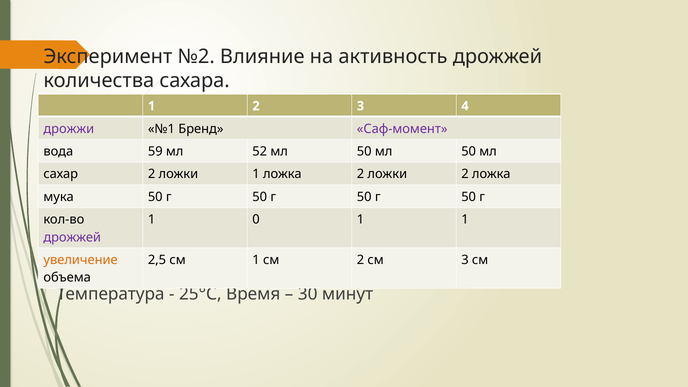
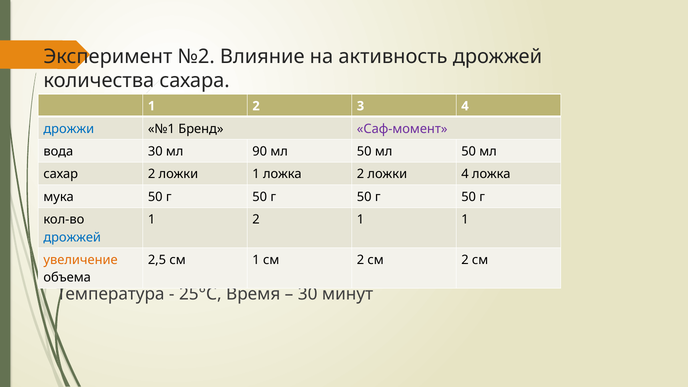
дрожжи colour: purple -> blue (69, 129)
вода 59: 59 -> 30 (155, 151)
52: 52 -> 90 (260, 151)
ложки 2: 2 -> 4 (465, 174)
0: 0 -> 2 (256, 220)
дрожжей colour: purple -> blue (72, 237)
2 см 3: 3 -> 2 (465, 260)
